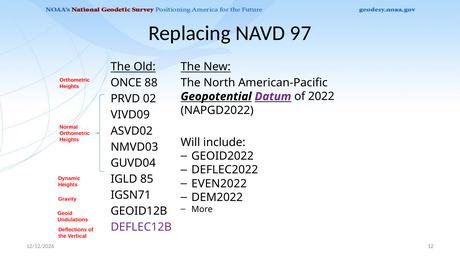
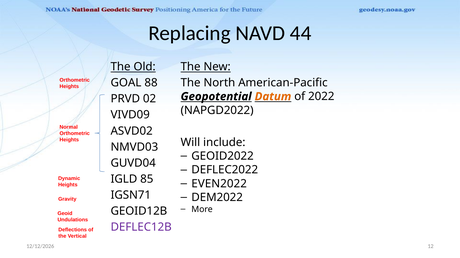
97: 97 -> 44 (301, 33)
ONCE: ONCE -> GOAL (126, 83)
Datum colour: purple -> orange (273, 97)
